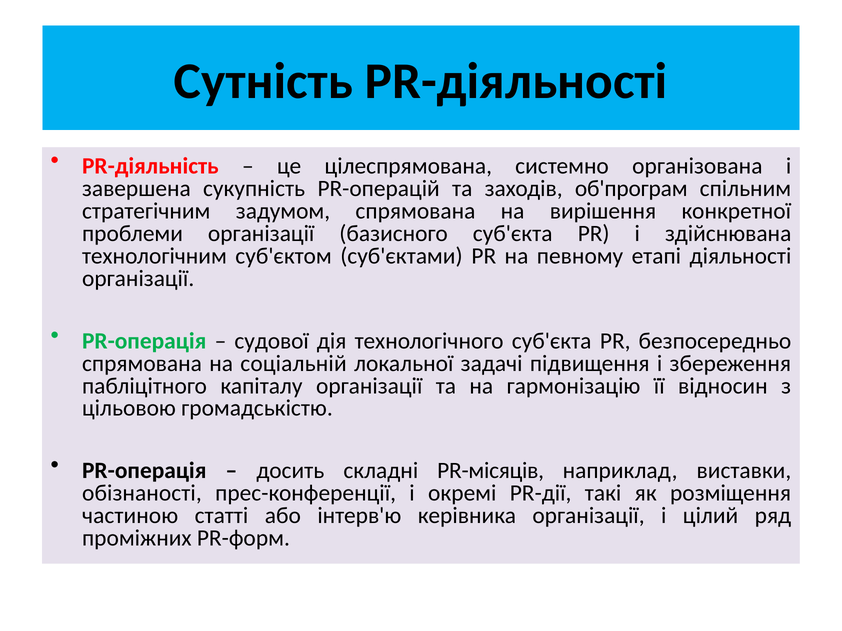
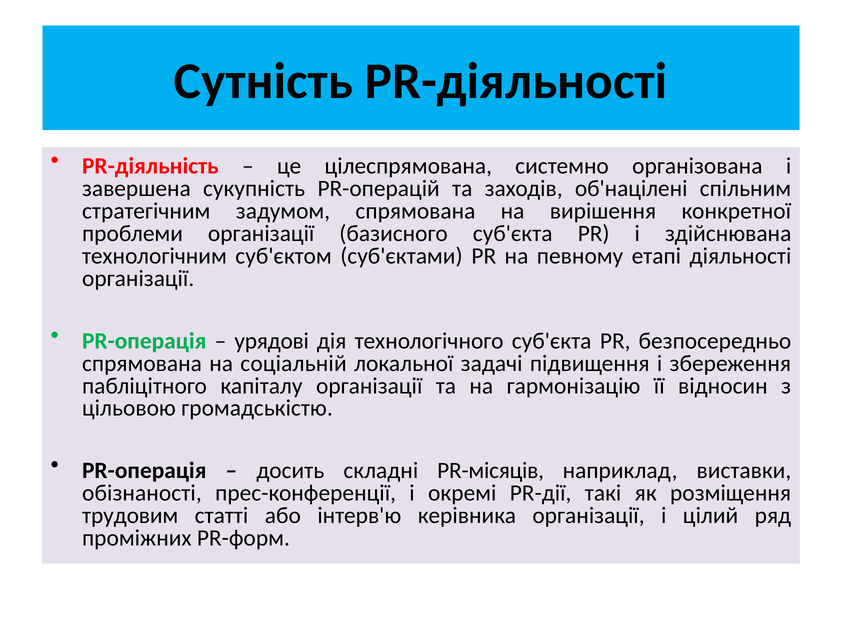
об'програм: об'програм -> об'націлені (631, 189)
судової: судової -> урядові (272, 341)
частиною: частиною -> трудовим (130, 516)
